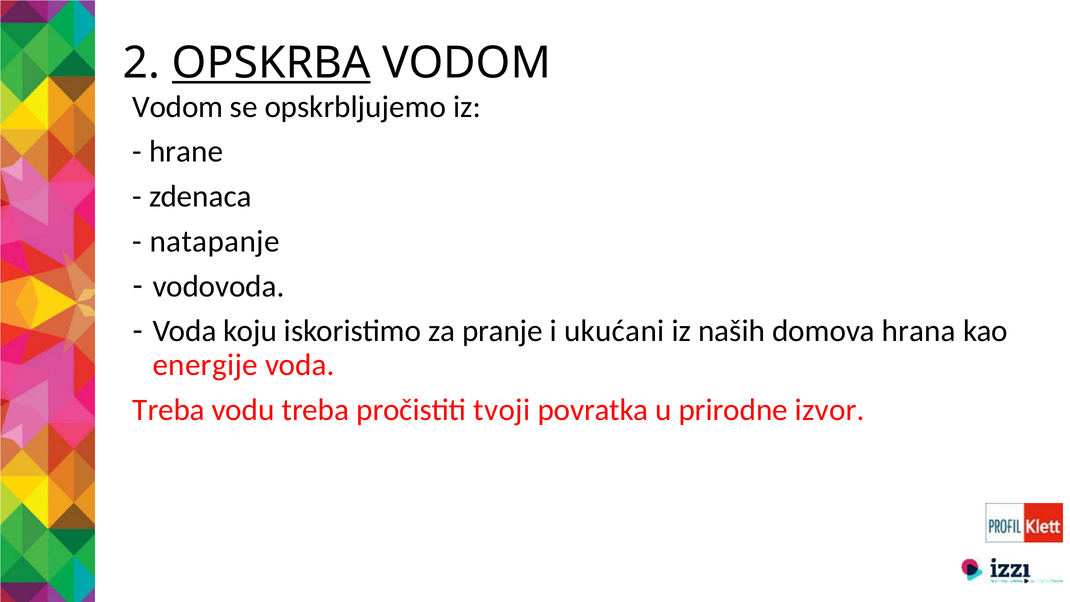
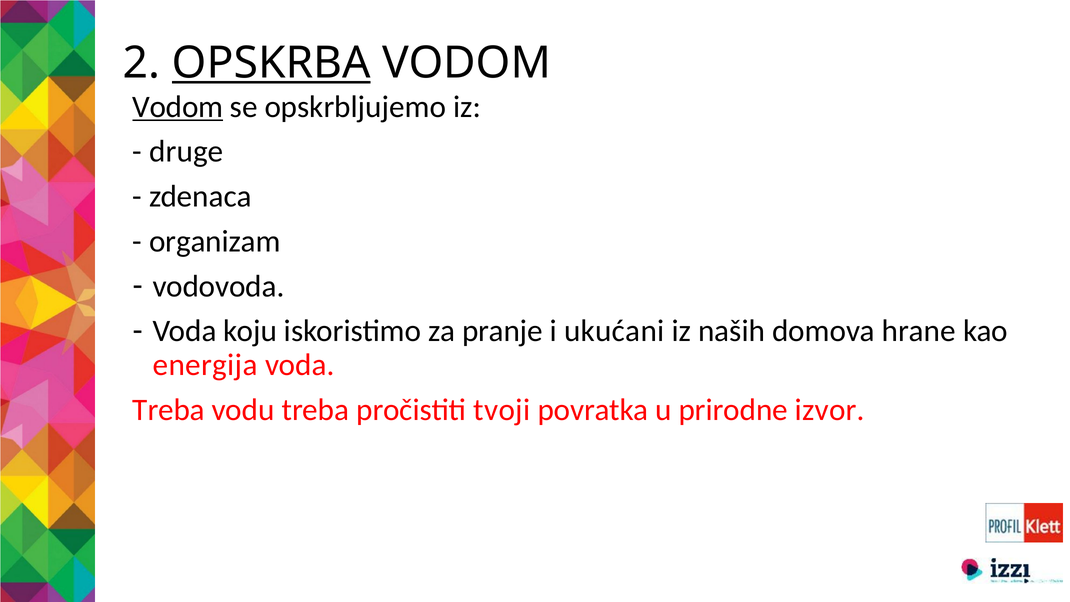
Vodom underline: none -> present (178, 107)
hrane: hrane -> druge (186, 152)
natapanje: natapanje -> organizam (215, 241)
hrana: hrana -> hrane (919, 331)
energije: energije -> energija (205, 365)
